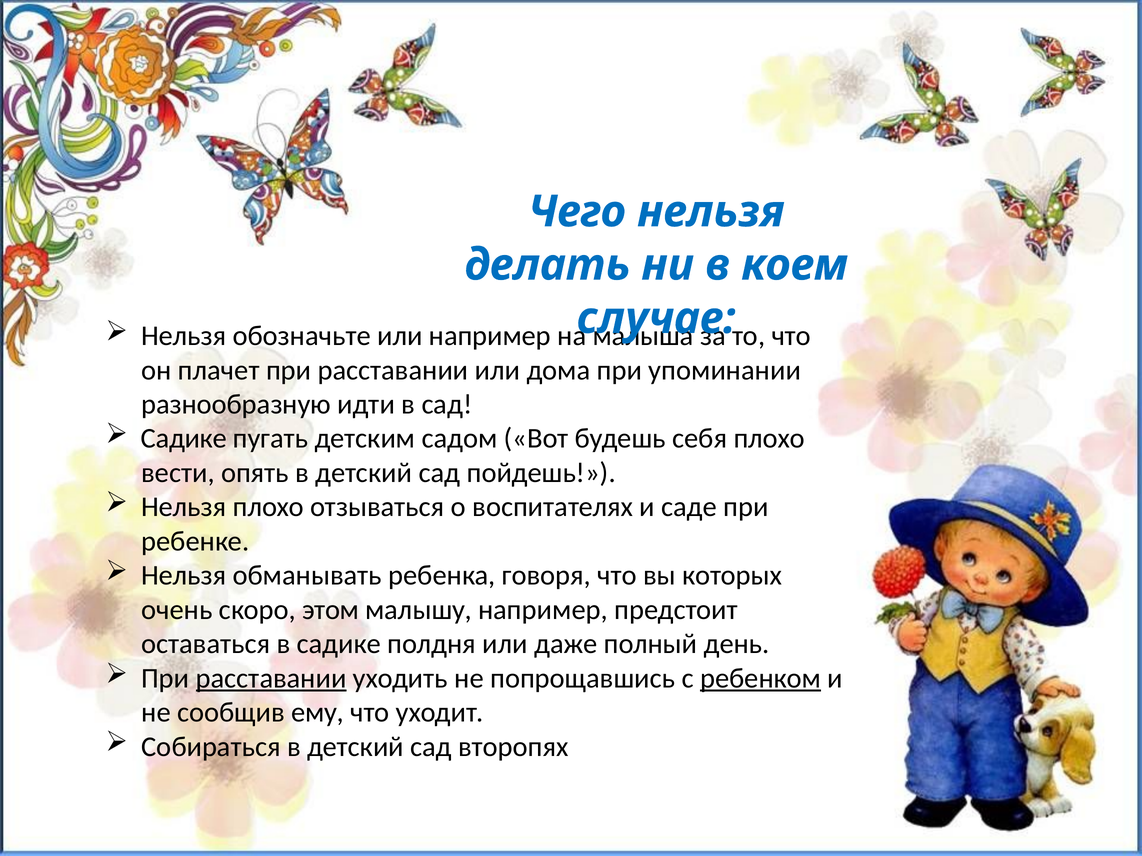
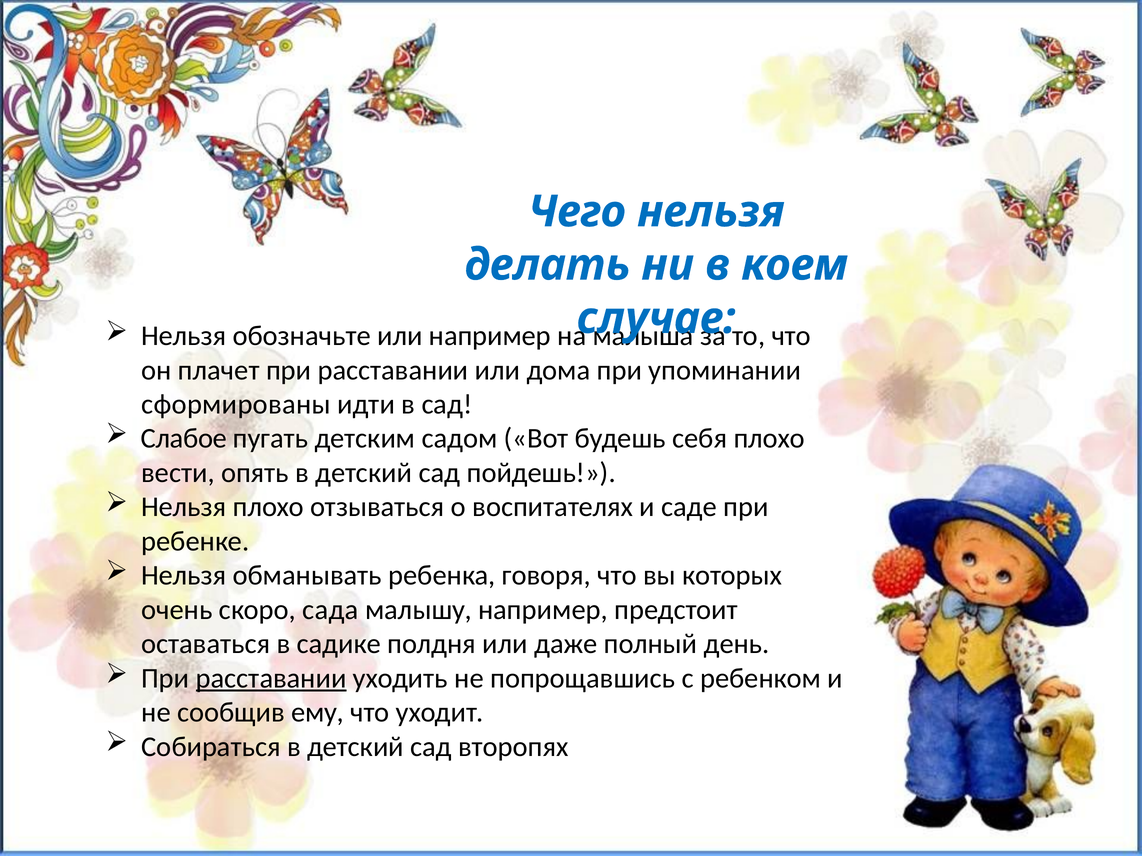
разнообразную: разнообразную -> сформированы (236, 405)
Садике: Садике -> Слабое (184, 439)
этом: этом -> сада (330, 610)
ребенком underline: present -> none (761, 679)
